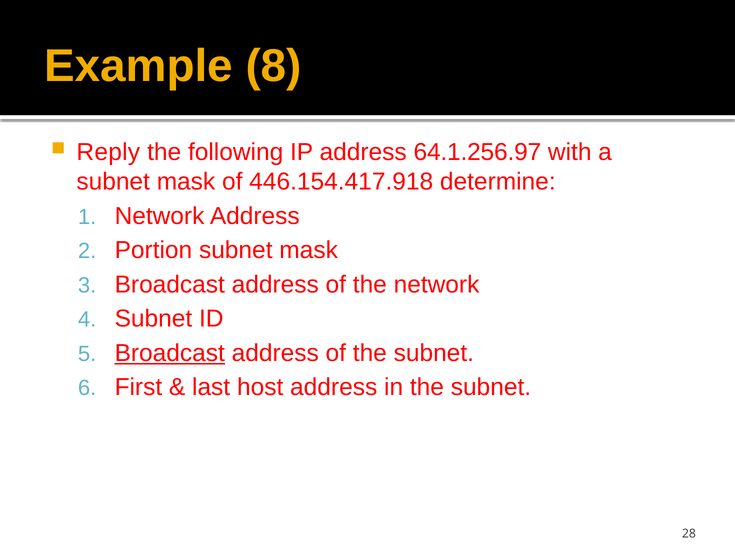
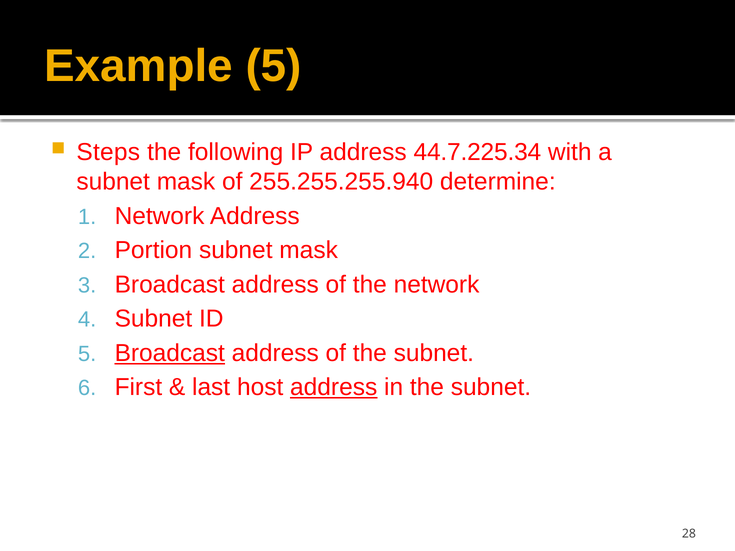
Example 8: 8 -> 5 (274, 66)
Reply: Reply -> Steps (108, 152)
64.1.256.97: 64.1.256.97 -> 44.7.225.34 (477, 152)
446.154.417.918: 446.154.417.918 -> 255.255.255.940 (341, 182)
address underline: none -> present (334, 388)
